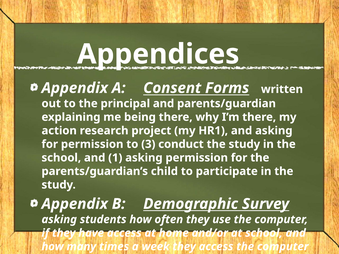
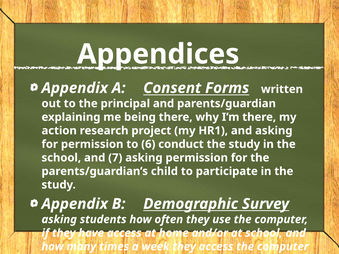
3: 3 -> 6 (148, 144)
1: 1 -> 7 (115, 158)
